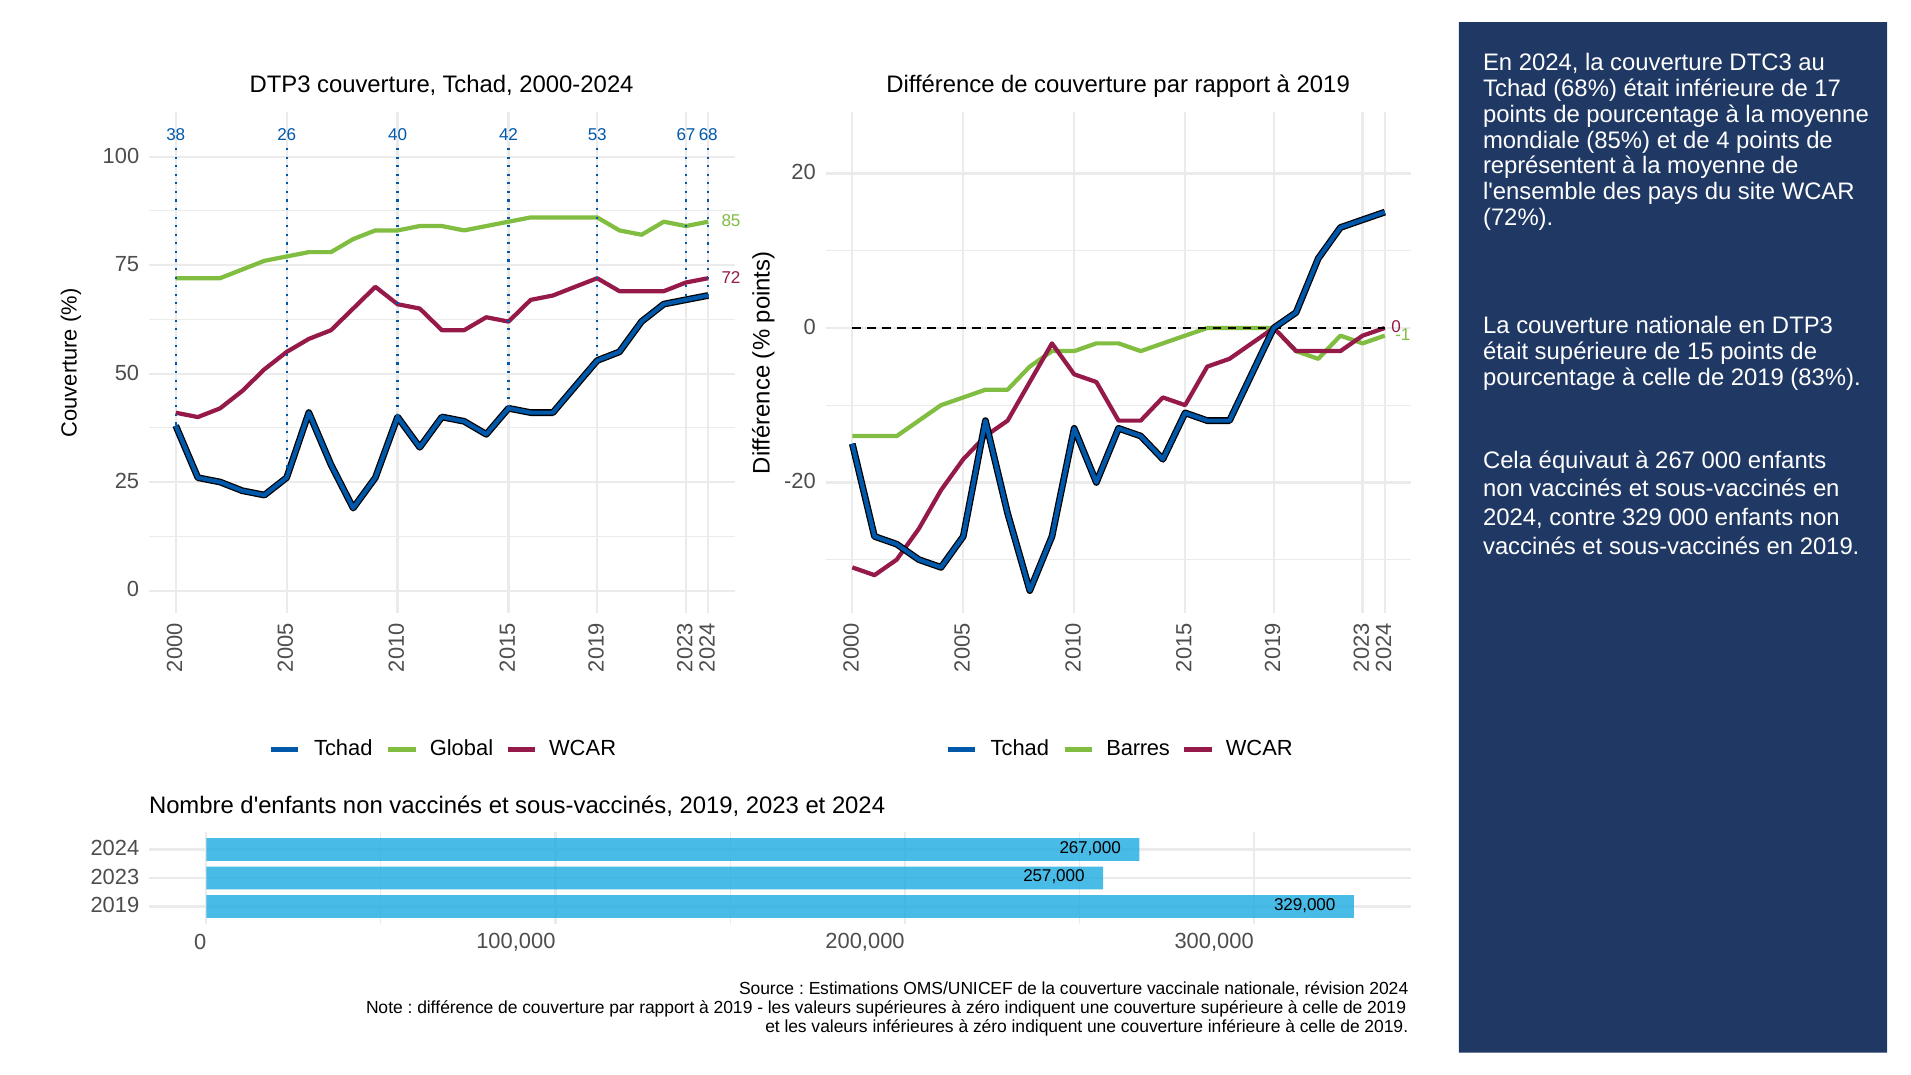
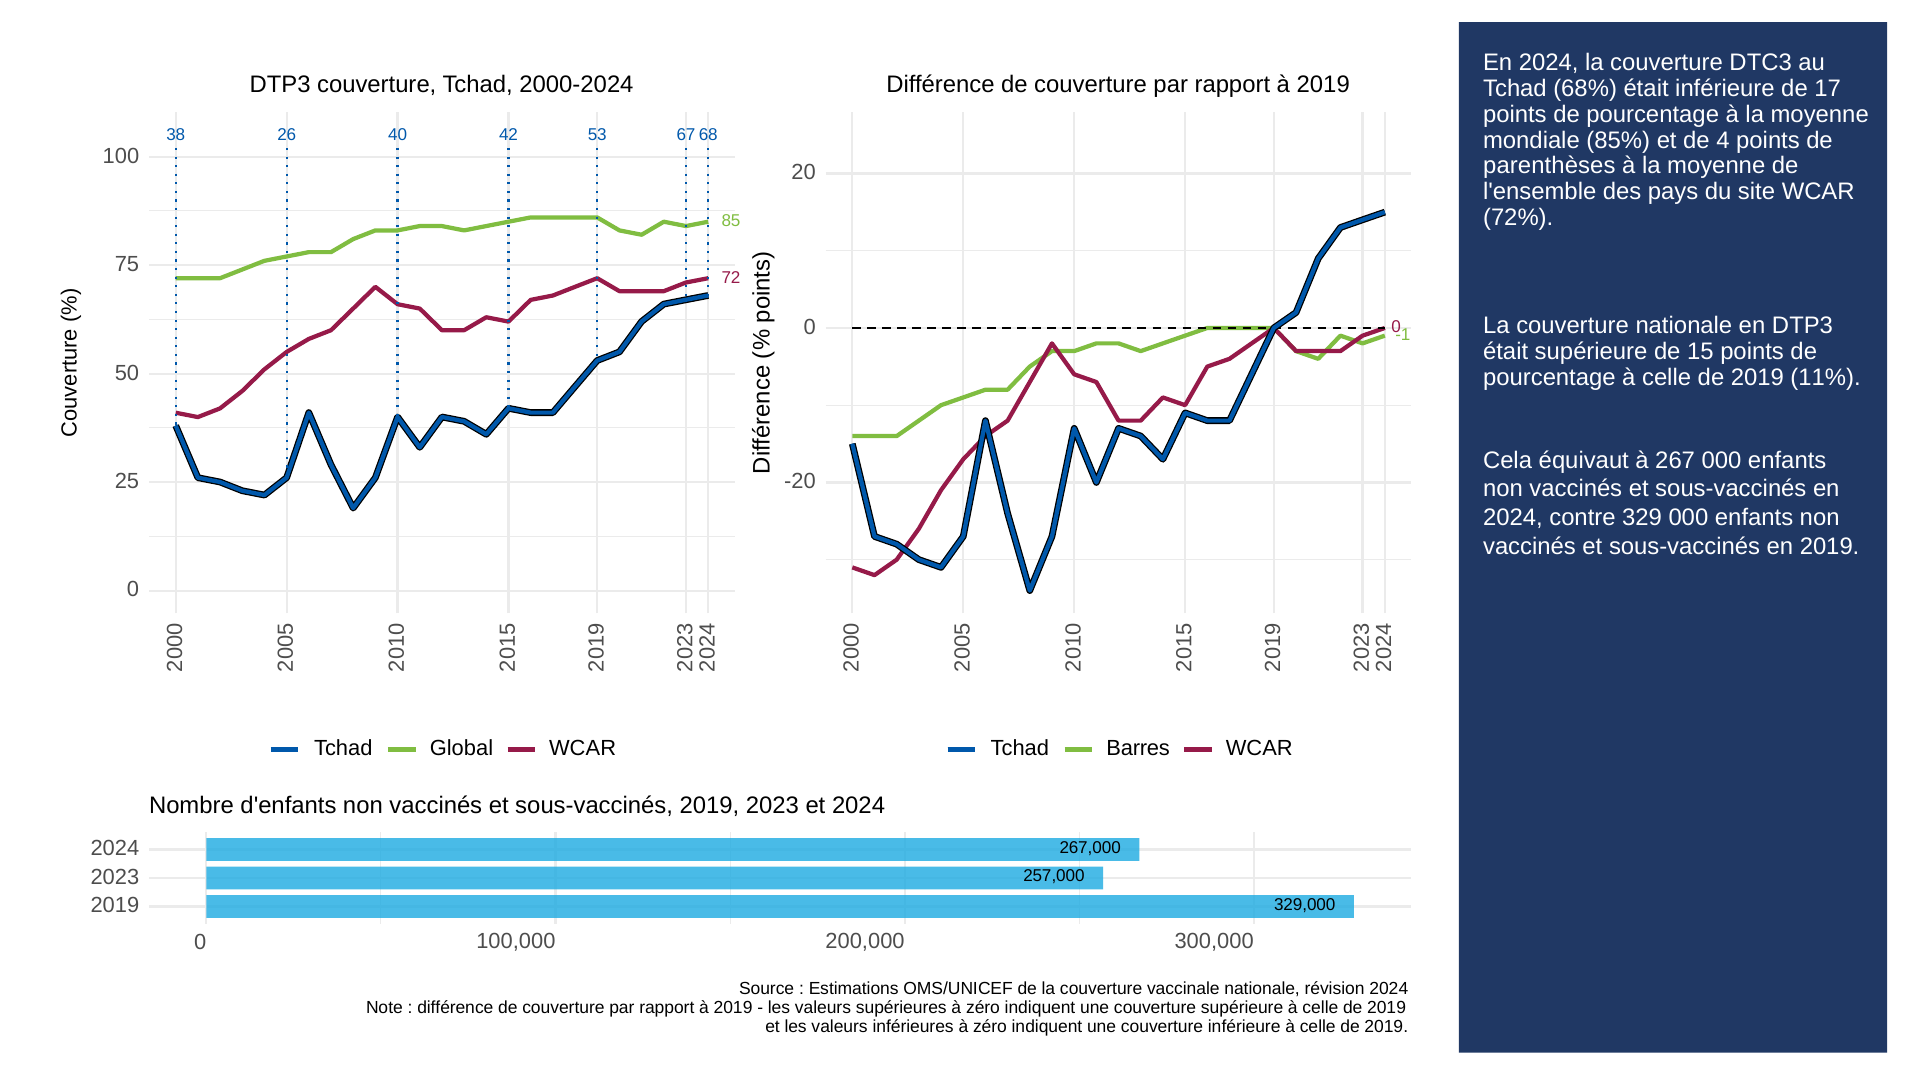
représentent: représentent -> parenthèses (1549, 166)
83%: 83% -> 11% (1826, 377)
